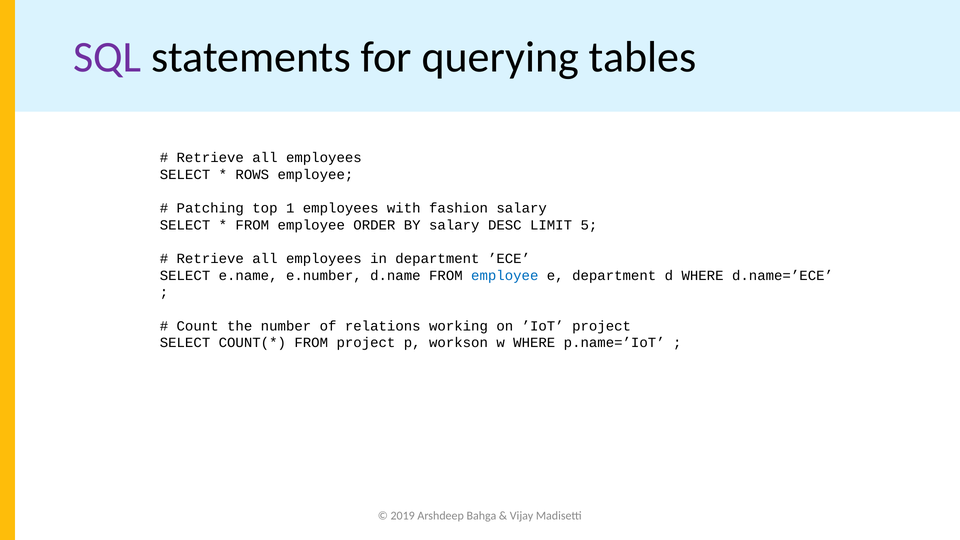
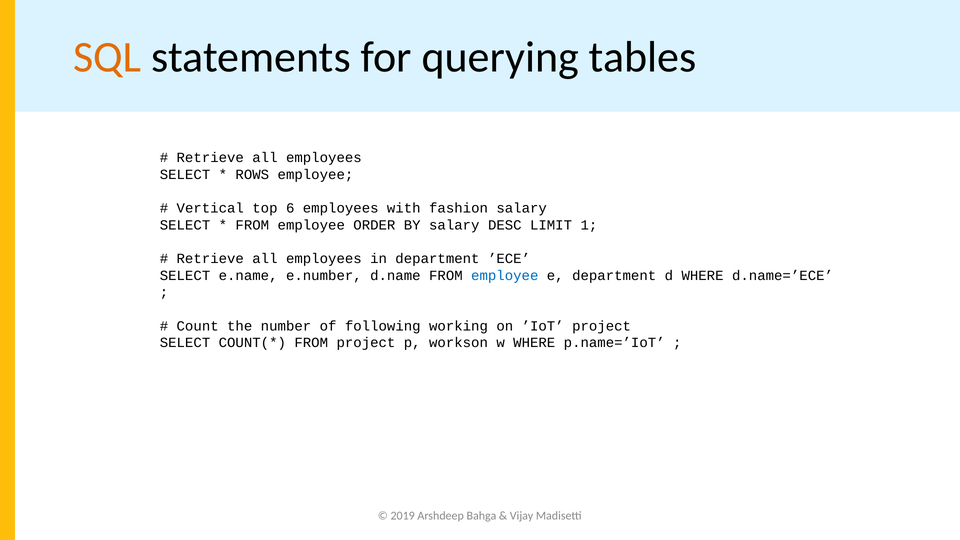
SQL colour: purple -> orange (107, 57)
Patching: Patching -> Vertical (210, 208)
1: 1 -> 6 (290, 208)
5: 5 -> 1 (589, 225)
relations: relations -> following (383, 326)
